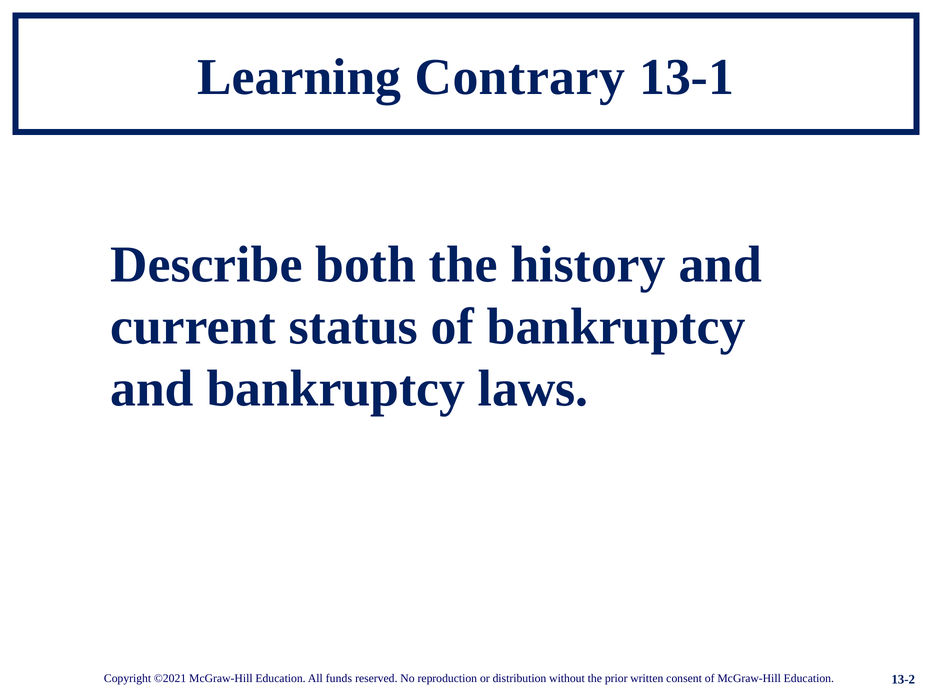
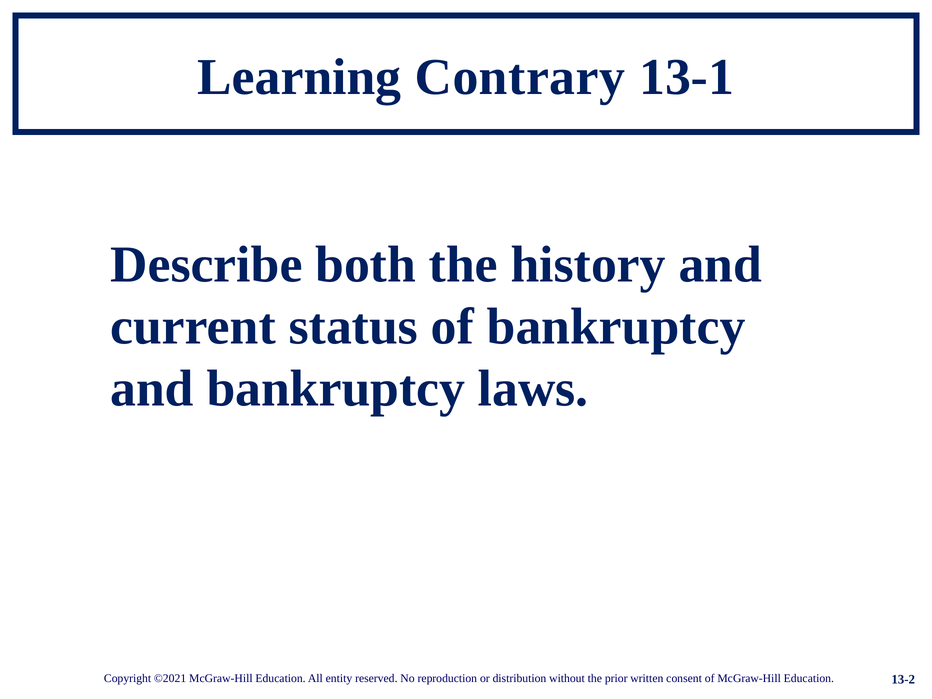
funds: funds -> entity (339, 678)
